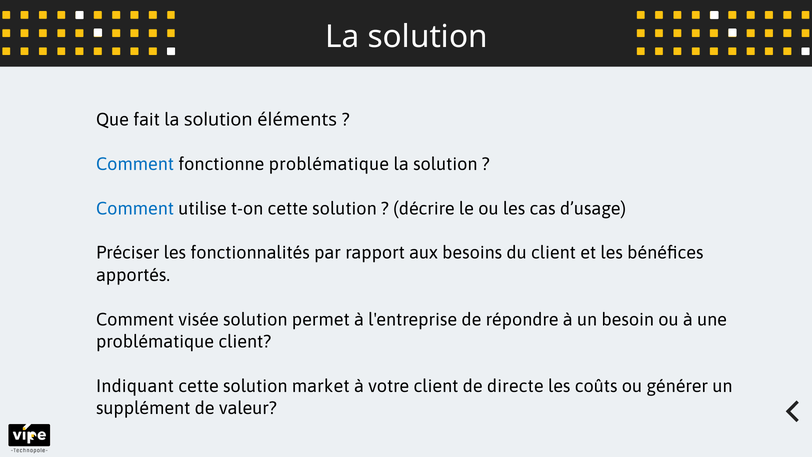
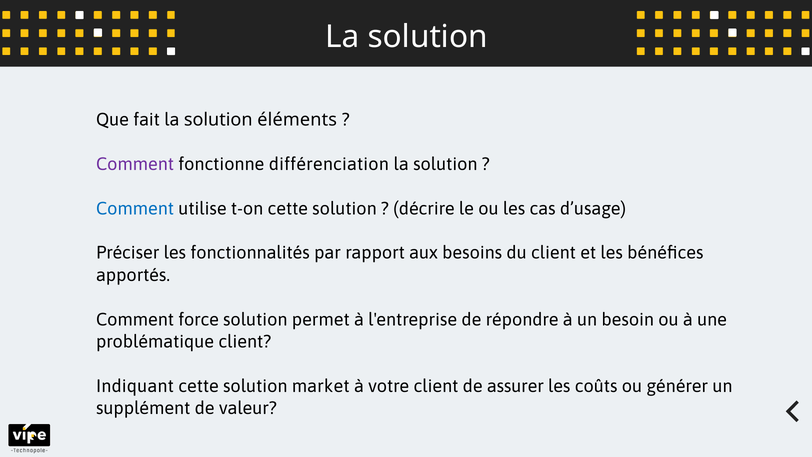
Comment colour: blue -> purple (135, 164)
fonctionne problématique: problématique -> différenciation (329, 164)
visée: visée -> force (199, 319)
directe: directe -> assurer (515, 386)
